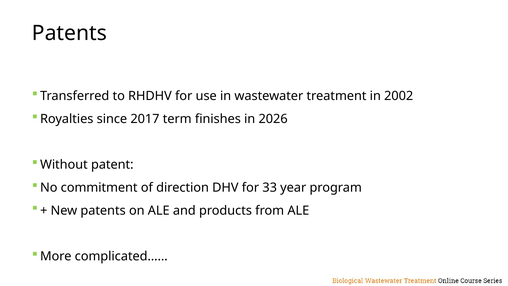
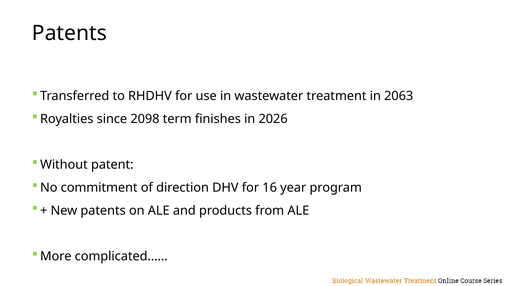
2002: 2002 -> 2063 (399, 96)
2017: 2017 -> 2098 (145, 119)
33: 33 -> 16 (270, 187)
